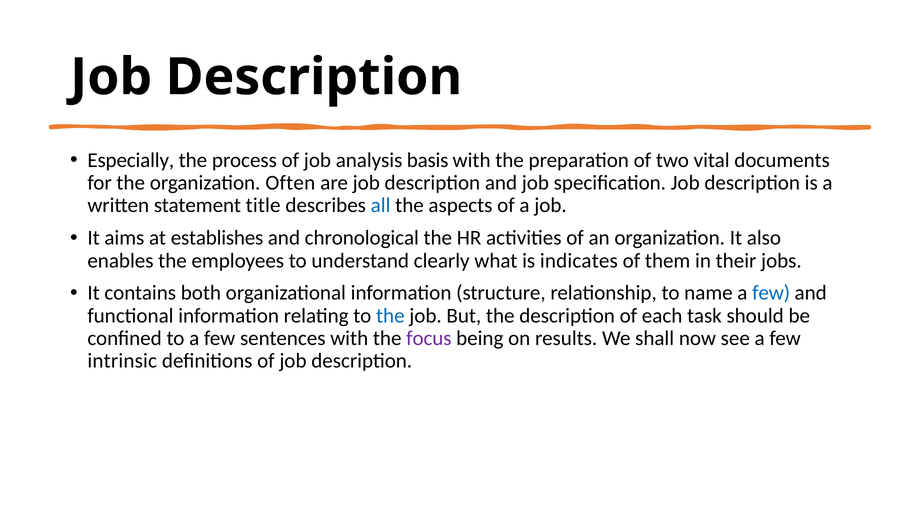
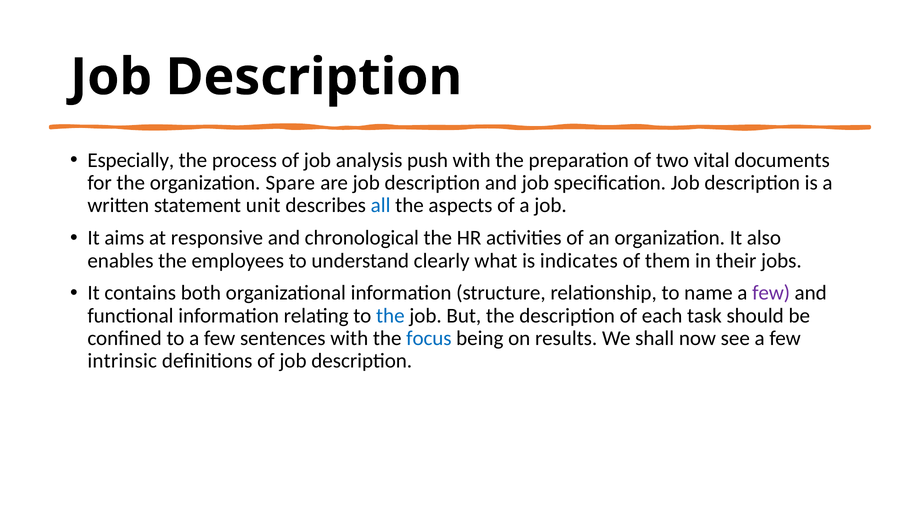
basis: basis -> push (428, 160)
Often: Often -> Spare (290, 183)
title: title -> unit (263, 206)
establishes: establishes -> responsive (217, 238)
few colour: blue -> purple (771, 293)
focus colour: purple -> blue (429, 339)
